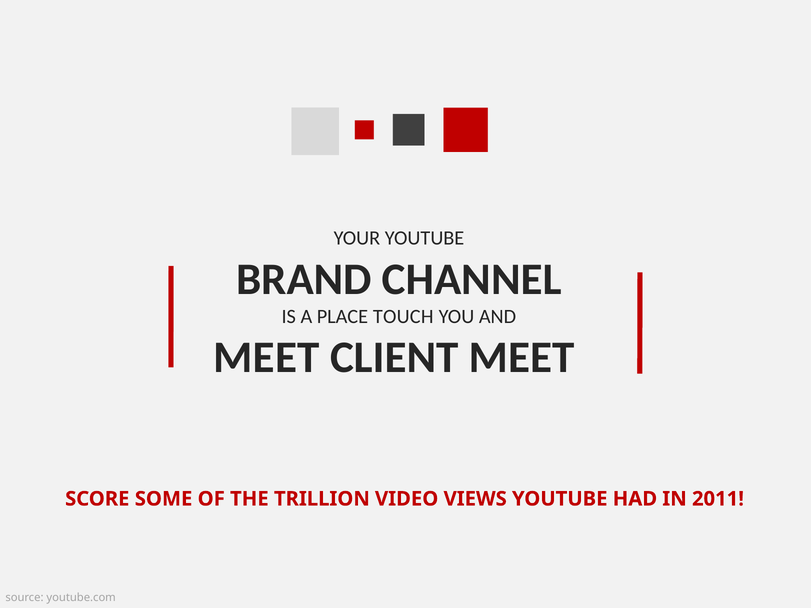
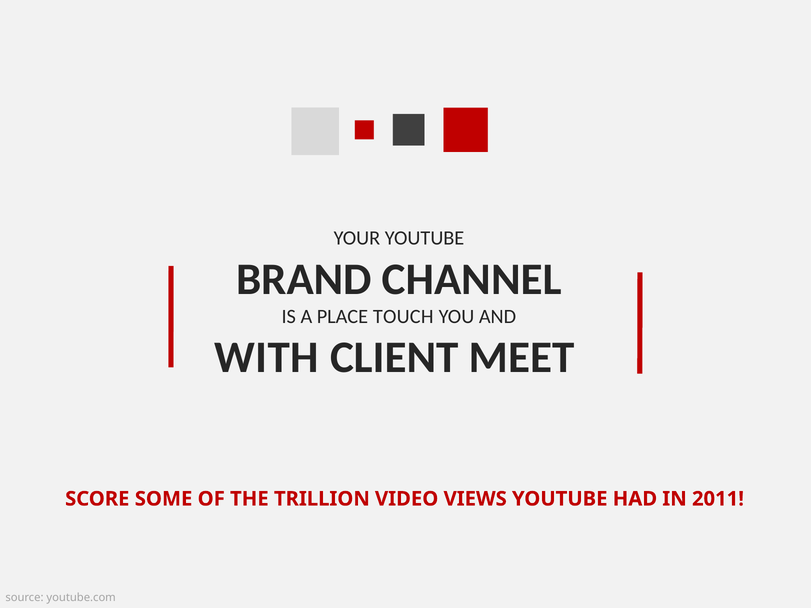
MEET: MEET -> WITH (266, 358)
